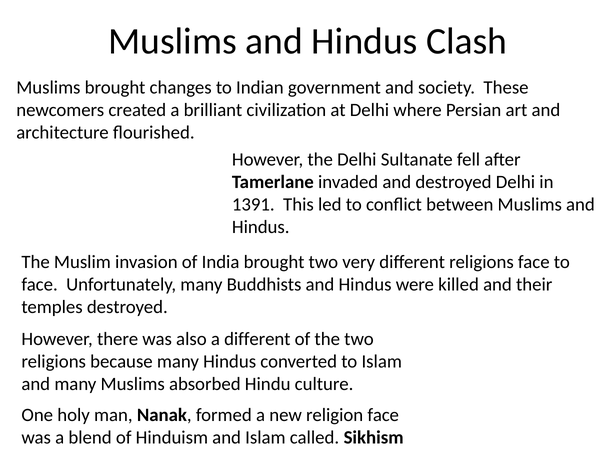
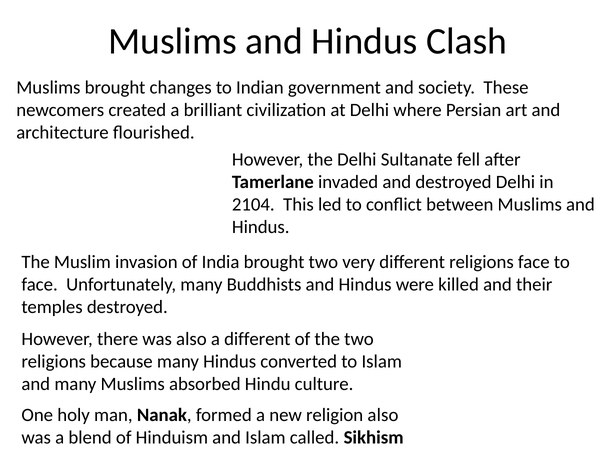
1391: 1391 -> 2104 (253, 205)
religion face: face -> also (383, 415)
